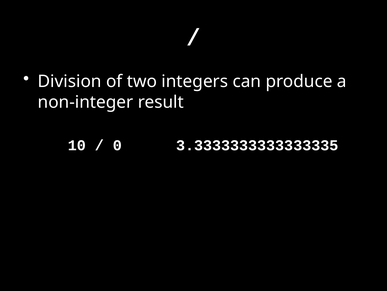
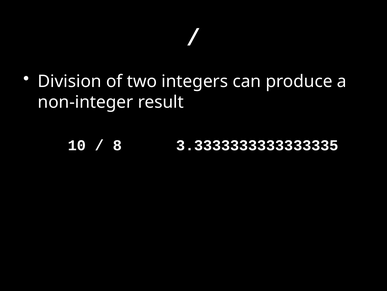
0: 0 -> 8 (117, 145)
